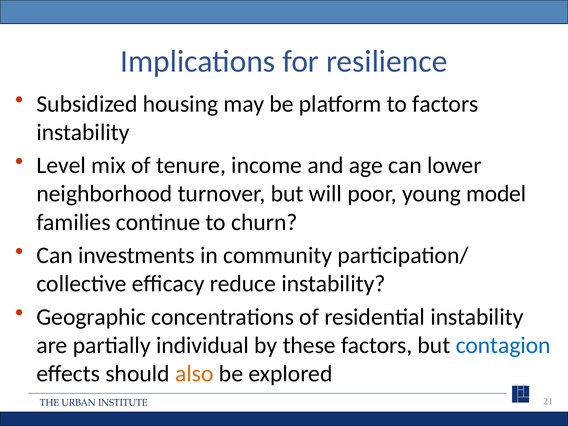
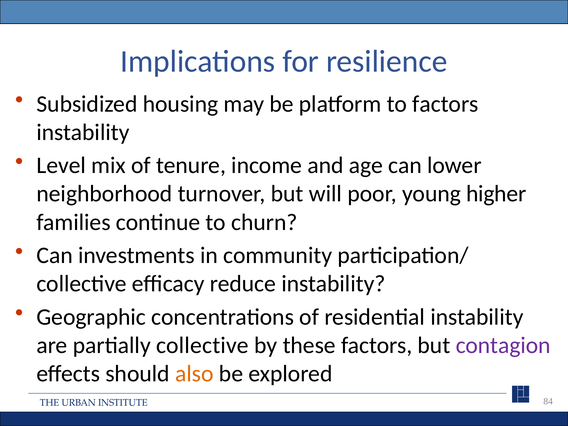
model: model -> higher (496, 194)
partially individual: individual -> collective (202, 345)
contagion colour: blue -> purple (503, 345)
21: 21 -> 84 (548, 402)
